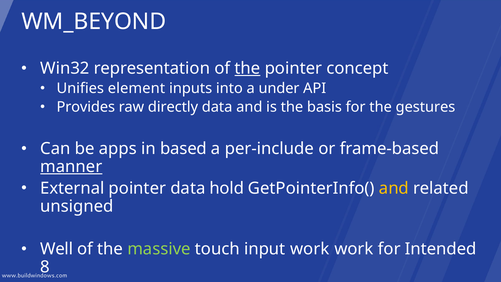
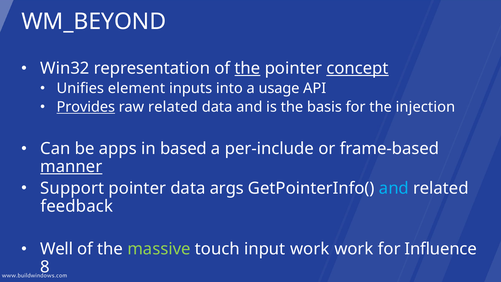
concept underline: none -> present (358, 68)
under: under -> usage (279, 88)
Provides underline: none -> present (86, 107)
raw directly: directly -> related (173, 107)
gestures: gestures -> injection (425, 107)
External: External -> Support (72, 188)
hold: hold -> args (227, 188)
and colour: yellow -> light blue (394, 188)
unsigned: unsigned -> feedback (77, 206)
Intended: Intended -> Influence (441, 249)
